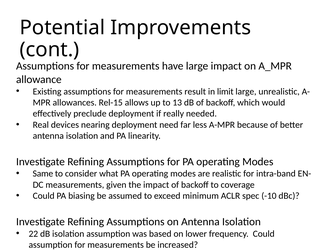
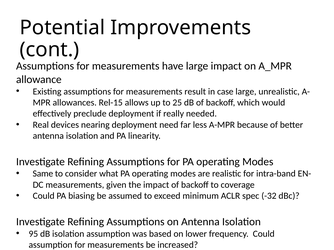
limit: limit -> case (225, 92)
13: 13 -> 25 (177, 103)
-10: -10 -> -32 (269, 196)
22: 22 -> 95 (33, 234)
